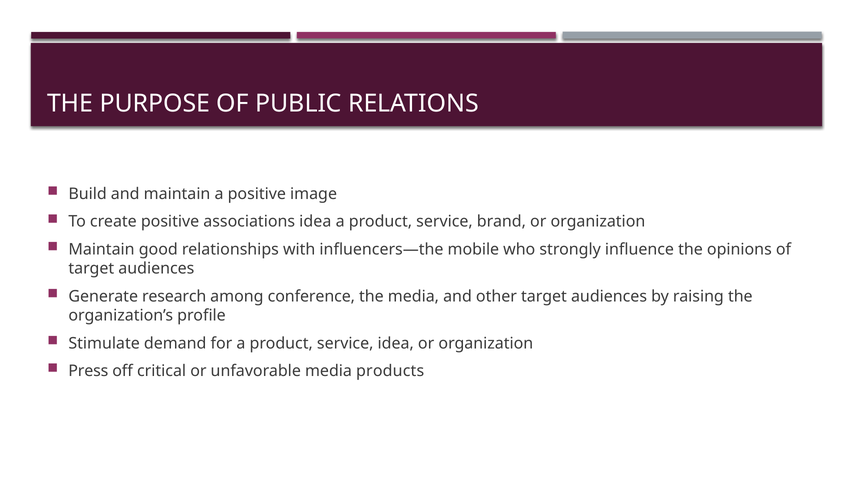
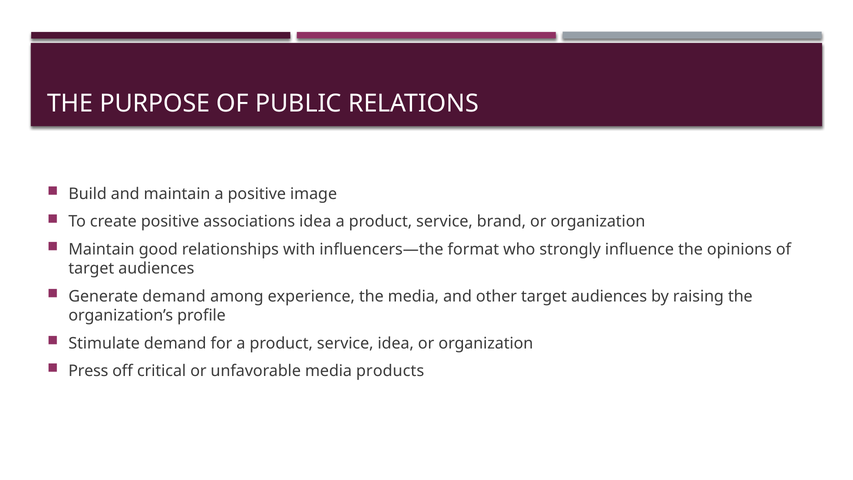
mobile: mobile -> format (473, 249)
Generate research: research -> demand (174, 296)
conference: conference -> experience (311, 296)
